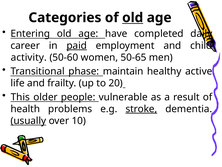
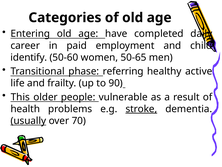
old underline: present -> none (133, 18)
paid underline: present -> none (77, 45)
activity: activity -> identify (29, 57)
maintain: maintain -> referring (123, 71)
20: 20 -> 90 (116, 83)
10: 10 -> 70 (79, 120)
